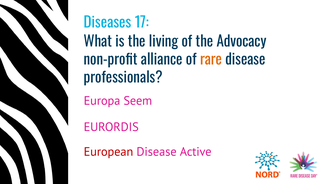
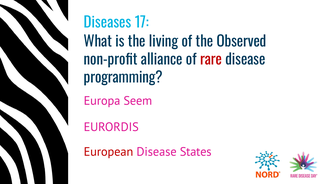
Advocacy: Advocacy -> Observed (242, 42)
rare colour: orange -> red (211, 60)
professionals: professionals -> programming (123, 78)
Active: Active -> States (196, 152)
